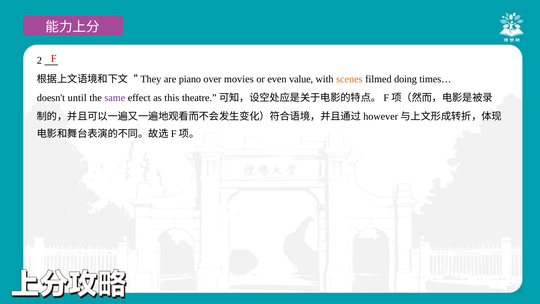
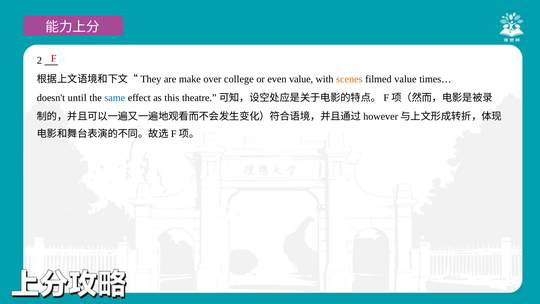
piano: piano -> make (190, 79)
movies: movies -> college (239, 79)
filmed doing: doing -> value (405, 79)
same colour: purple -> blue (115, 98)
